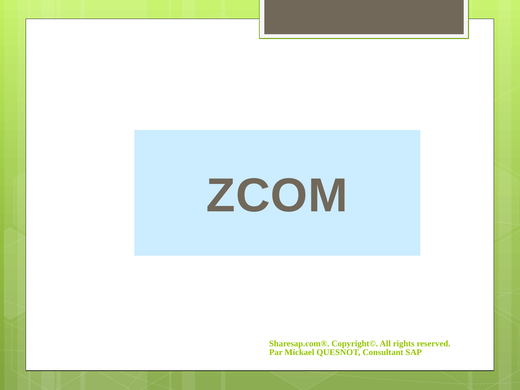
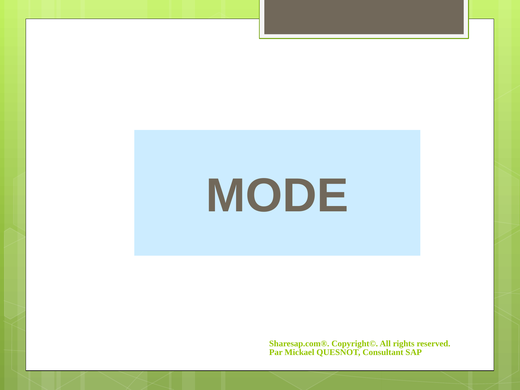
ZCOM: ZCOM -> MODE (277, 196)
